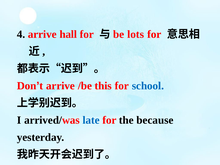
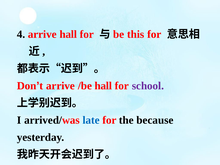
lots: lots -> this (136, 34)
/be this: this -> hall (103, 86)
school colour: blue -> purple (148, 86)
